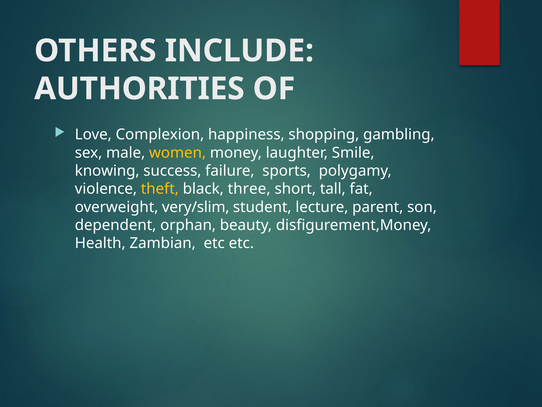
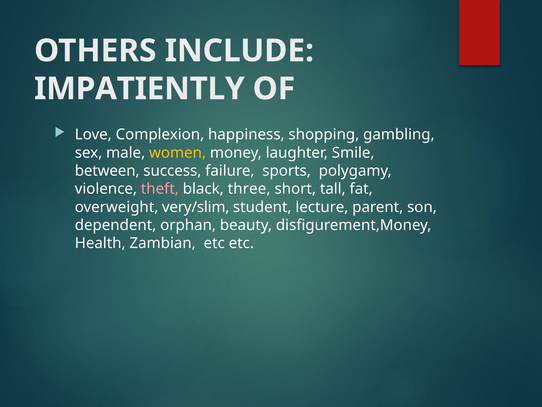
AUTHORITIES: AUTHORITIES -> IMPATIENTLY (139, 89)
knowing: knowing -> between (107, 171)
theft colour: yellow -> pink (160, 189)
